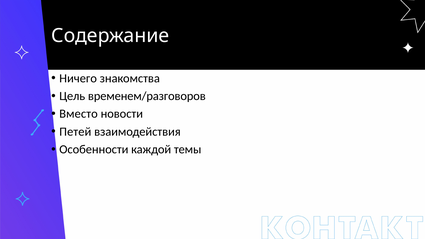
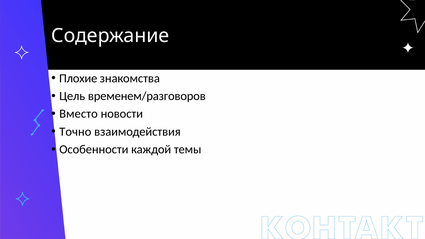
Ничего: Ничего -> Плохие (78, 78)
Петей: Петей -> Точно (75, 132)
